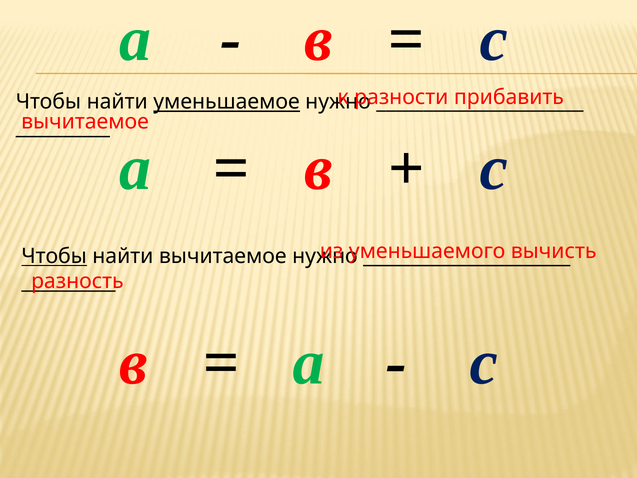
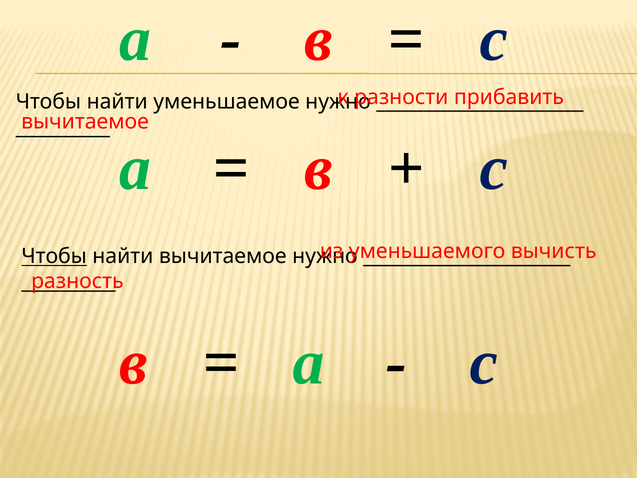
уменьшаемое underline: present -> none (227, 102)
